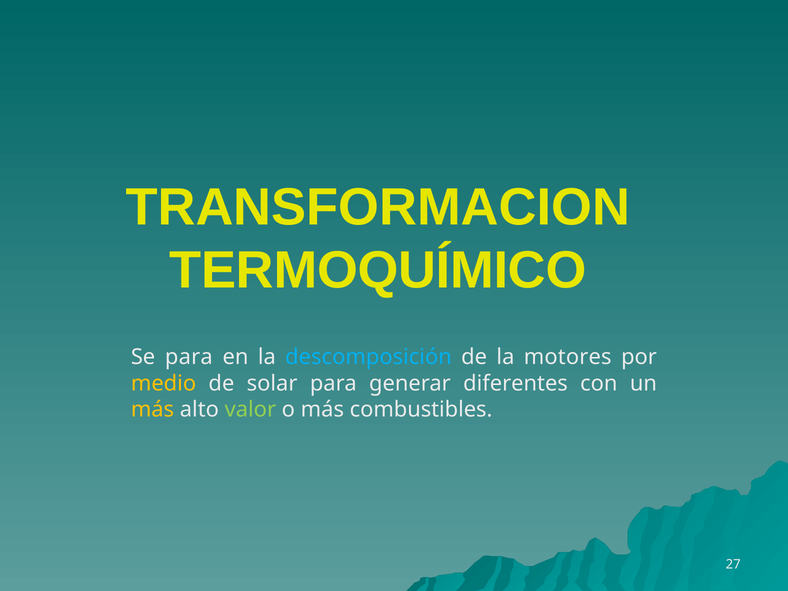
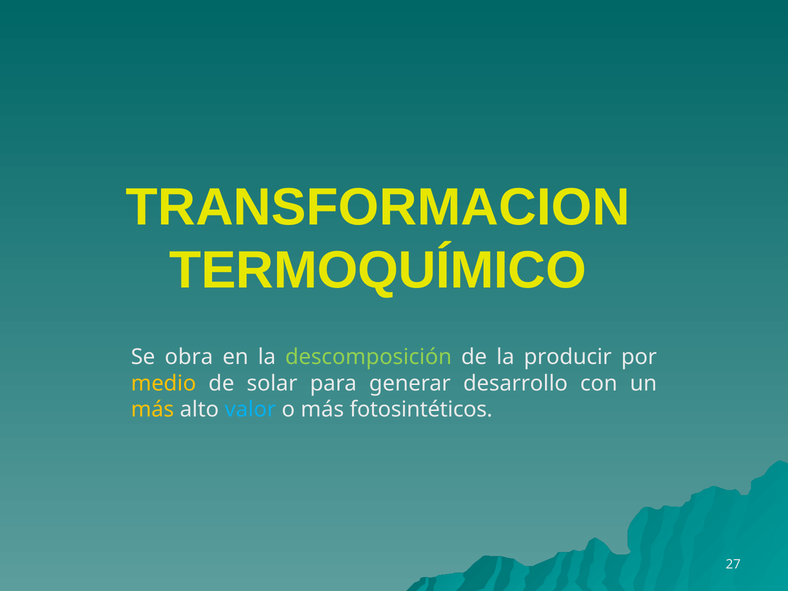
Se para: para -> obra (189, 357)
descomposición colour: light blue -> light green (369, 357)
motores: motores -> producir (568, 357)
diferentes: diferentes -> desarrollo (516, 383)
valor colour: light green -> light blue (250, 410)
combustibles: combustibles -> fotosintéticos (421, 410)
